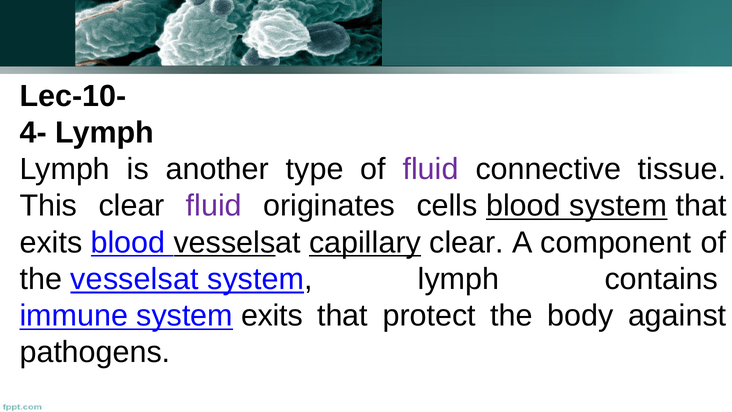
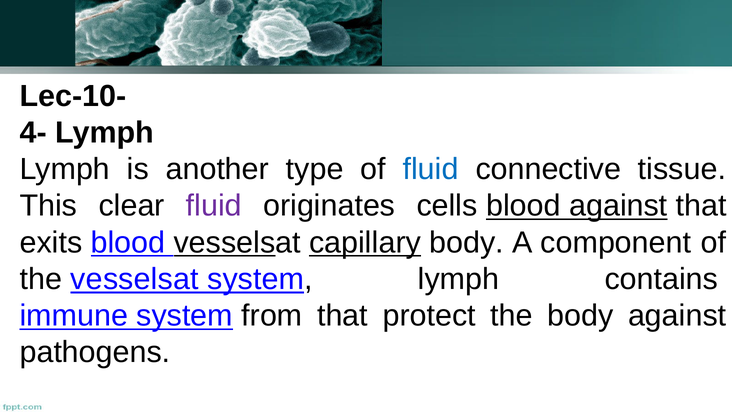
fluid colour: purple -> blue (431, 169)
blood system: system -> against (618, 206)
capillary clear: clear -> body (467, 242)
system exits: exits -> from (272, 316)
